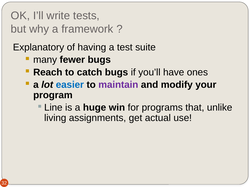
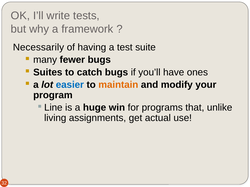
Explanatory: Explanatory -> Necessarily (38, 47)
Reach: Reach -> Suites (48, 72)
maintain colour: purple -> orange (118, 85)
